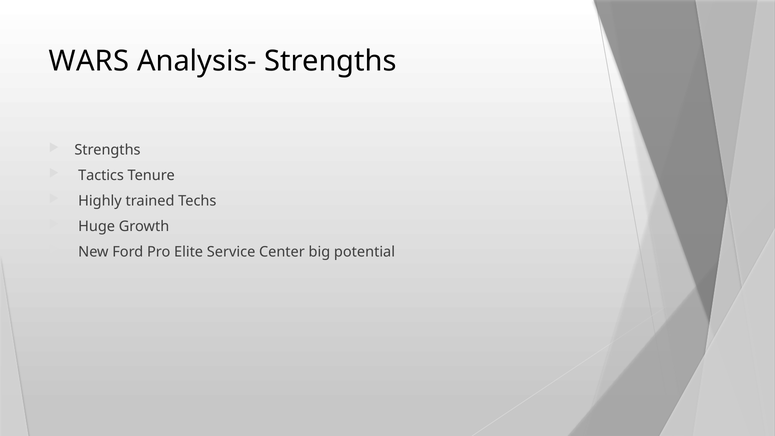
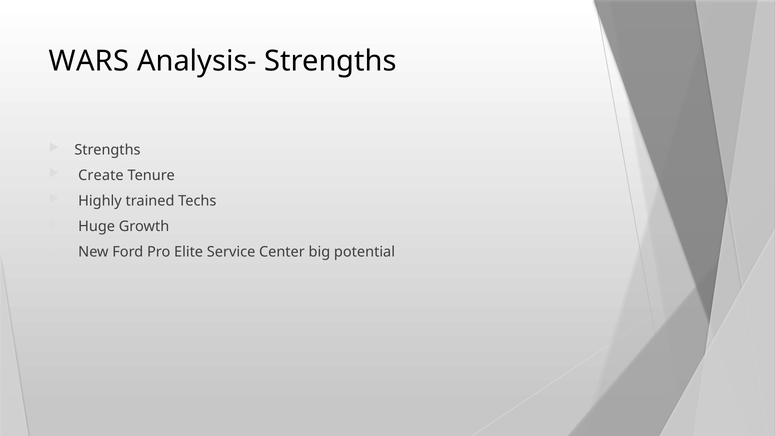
Tactics: Tactics -> Create (101, 176)
